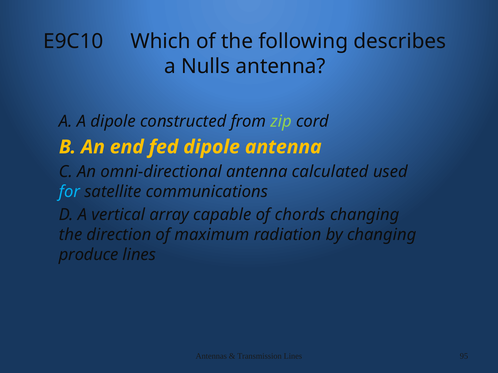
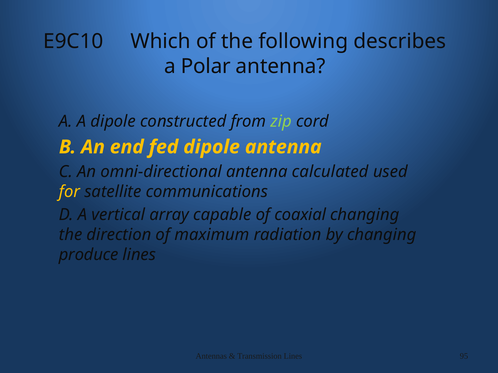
Nulls: Nulls -> Polar (206, 66)
for colour: light blue -> yellow (70, 192)
chords: chords -> coaxial (300, 215)
